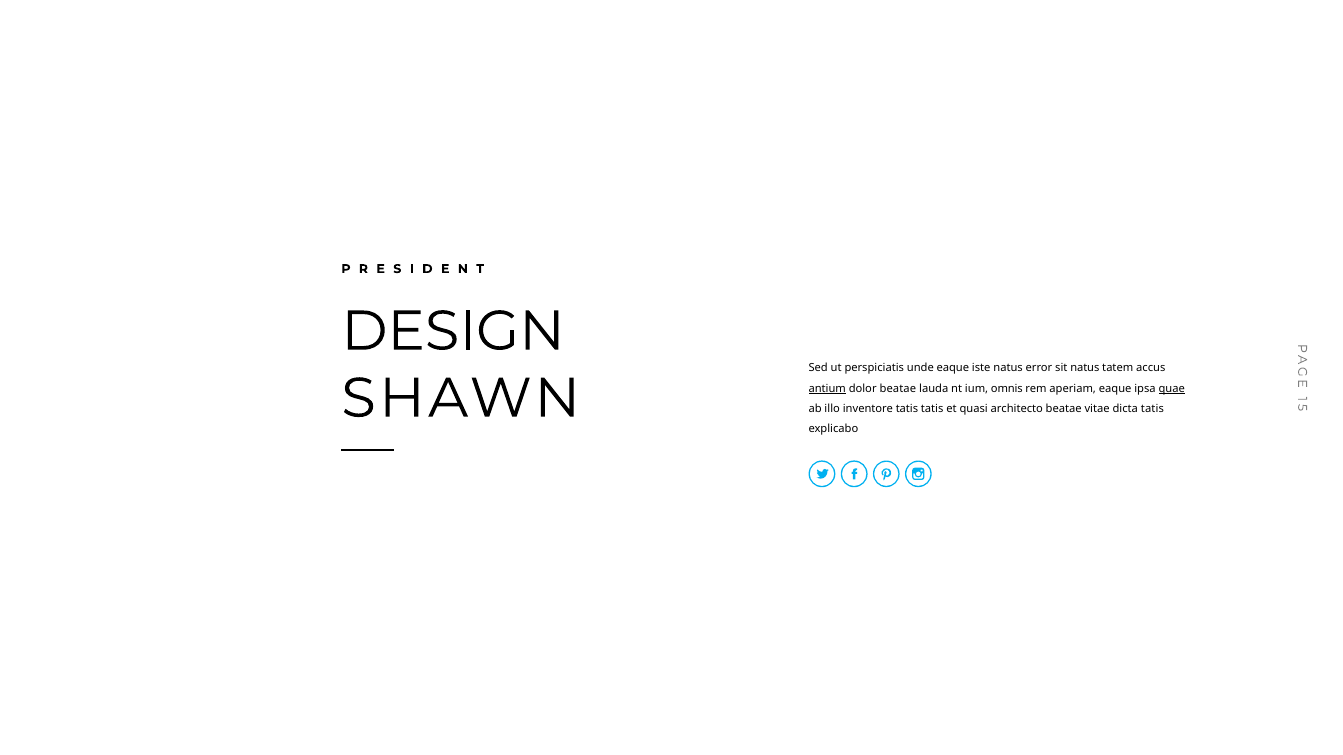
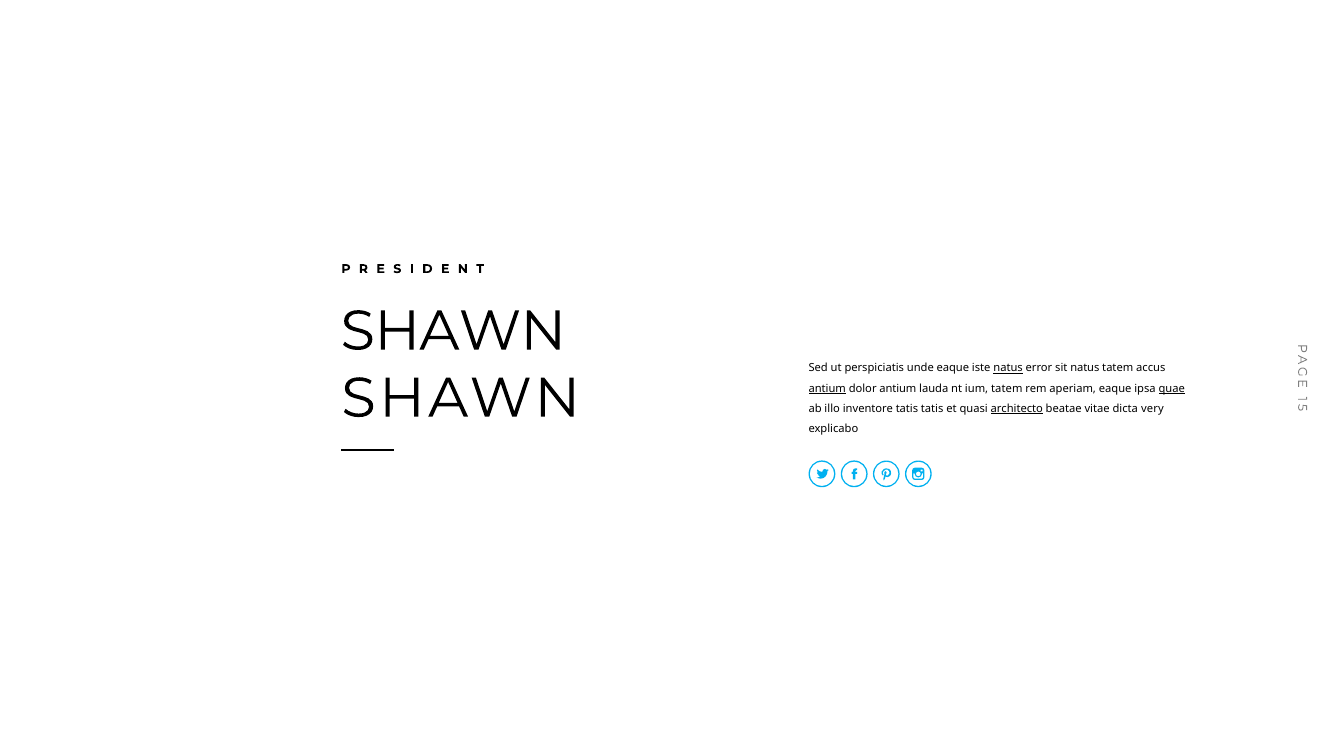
DESIGN: DESIGN -> SHAWN (453, 331)
natus underline: none -> present (1008, 368)
dolor beatae: beatae -> antium (898, 389)
ium omnis: omnis -> tatem (1007, 389)
architecto underline: none -> present (1017, 409)
dicta tatis: tatis -> very (1152, 409)
